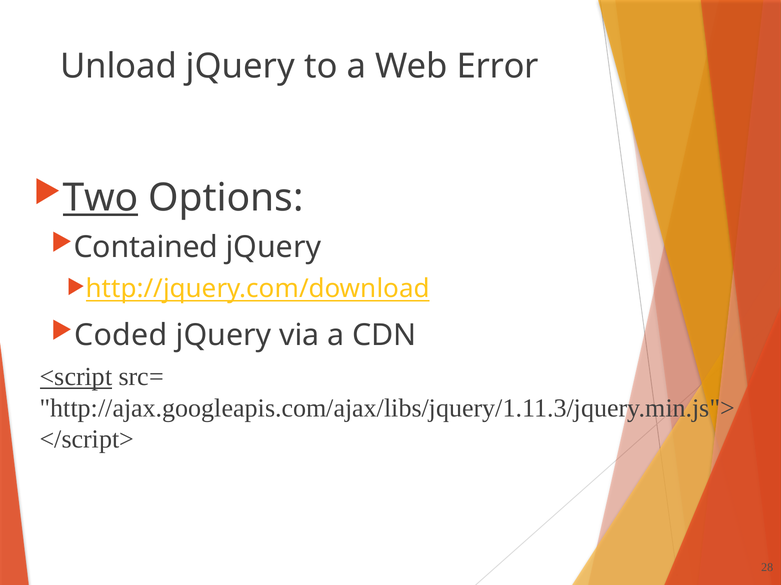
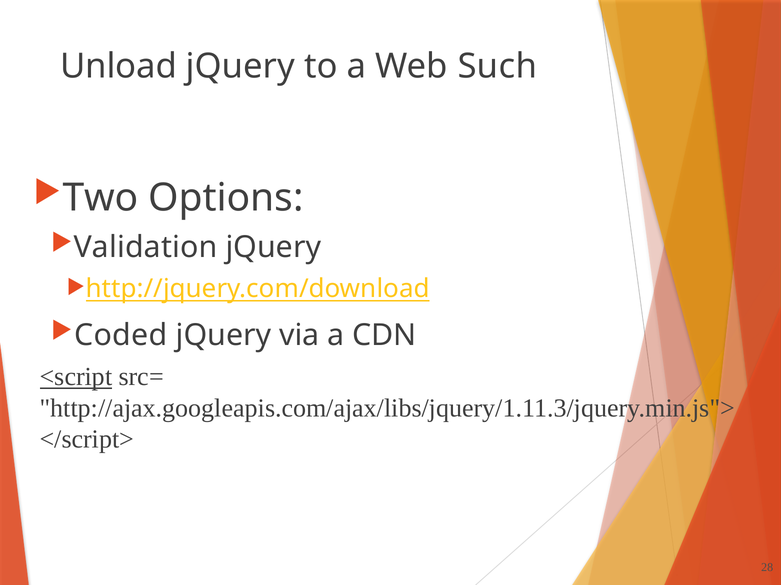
Error: Error -> Such (497, 67)
Two underline: present -> none (101, 198)
Contained: Contained -> Validation (146, 247)
